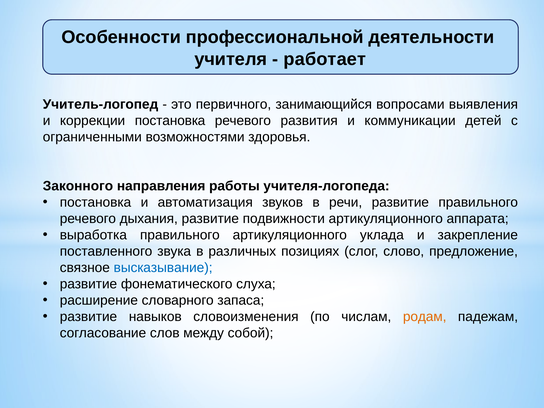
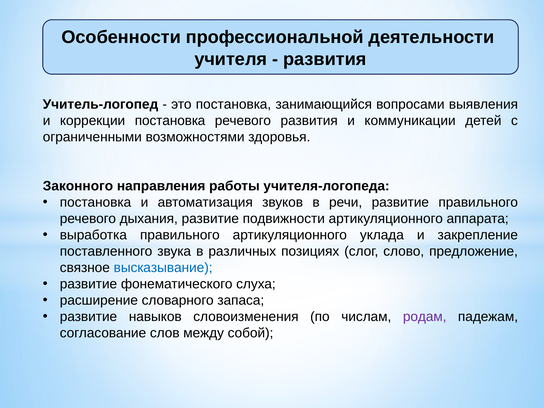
работает: работает -> развития (325, 59)
это первичного: первичного -> постановка (233, 104)
родам colour: orange -> purple (425, 317)
